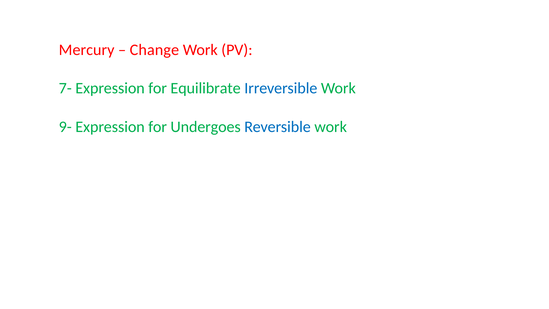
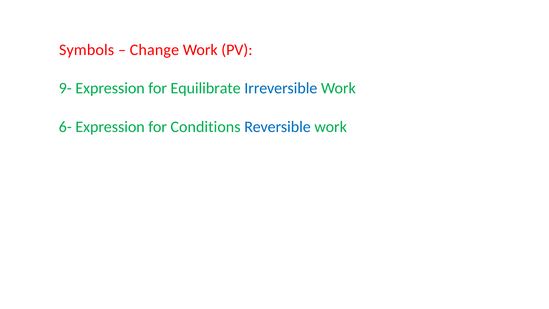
Mercury: Mercury -> Symbols (87, 50)
7-: 7- -> 9- (65, 88)
9-: 9- -> 6- (65, 127)
Undergoes: Undergoes -> Conditions (206, 127)
